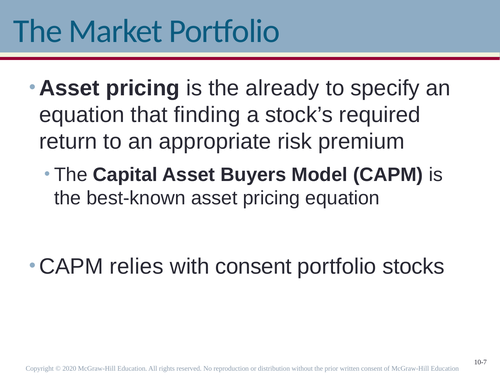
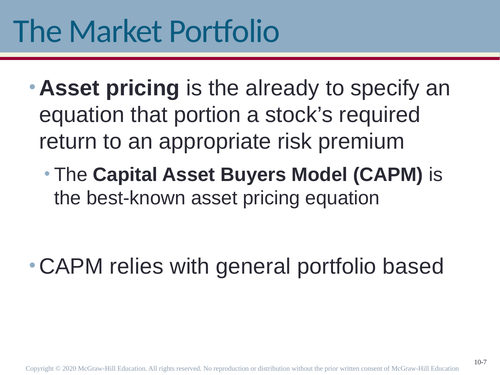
finding: finding -> portion (207, 115)
with consent: consent -> general (253, 267)
stocks: stocks -> based (413, 267)
